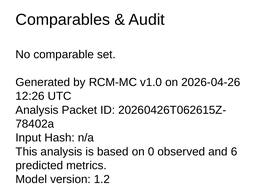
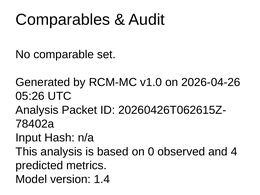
12:26: 12:26 -> 05:26 (30, 96)
6: 6 -> 4 (234, 152)
1.2: 1.2 -> 1.4 (102, 179)
